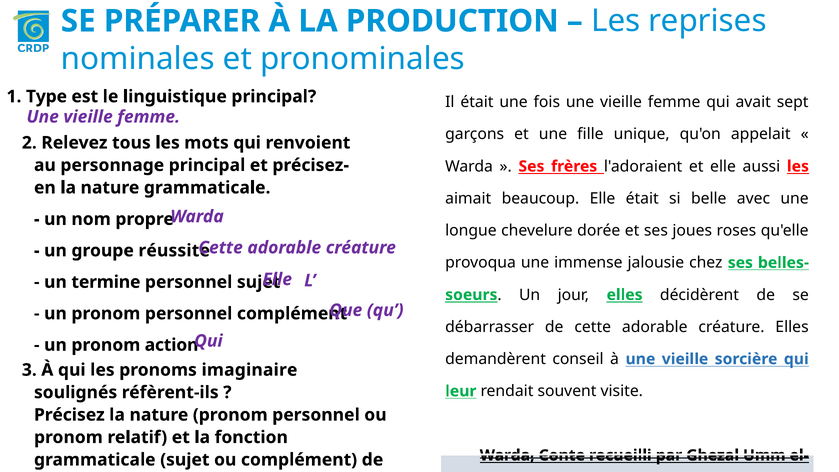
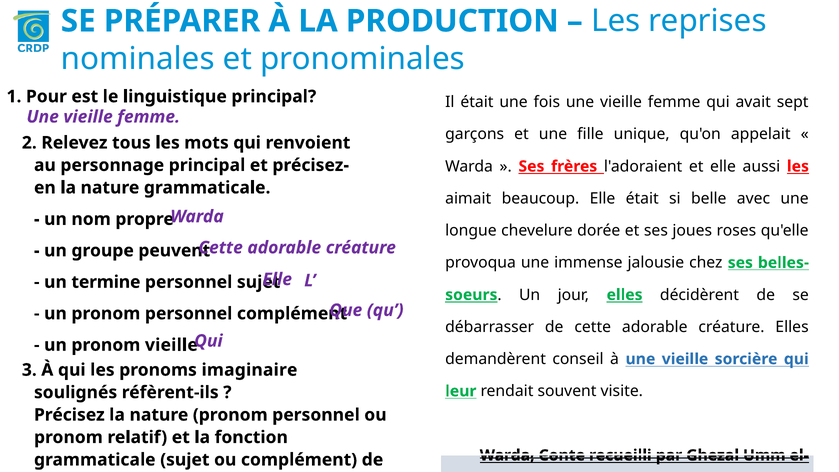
Type: Type -> Pour (46, 96)
réussite: réussite -> peuvent (174, 251)
pronom action: action -> vieille (171, 345)
